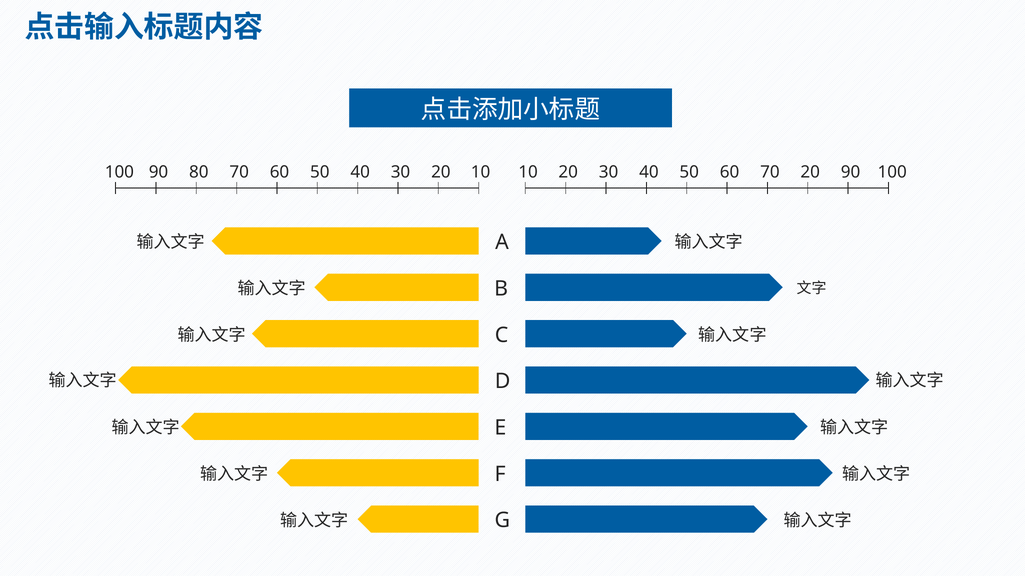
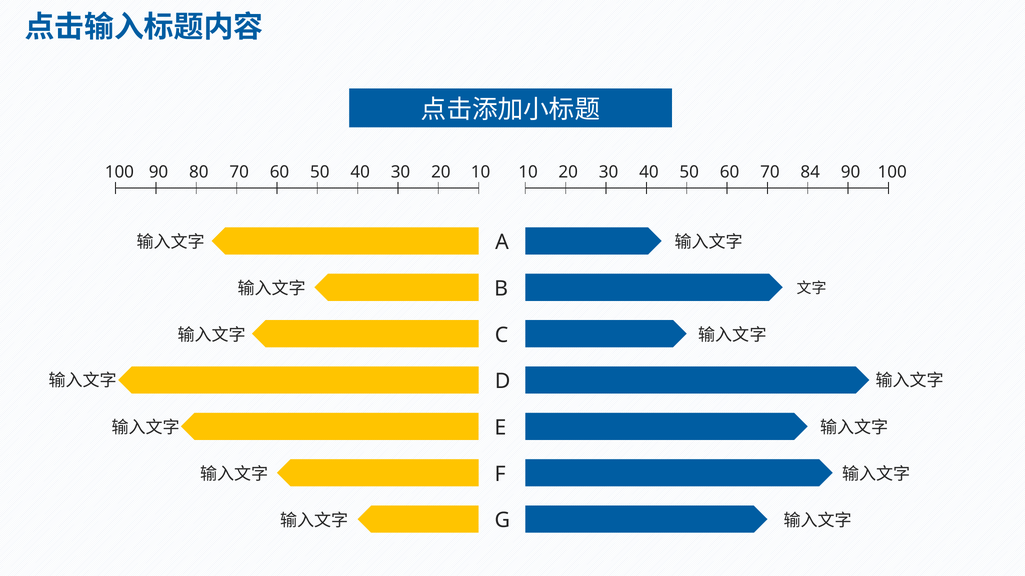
70 20: 20 -> 84 (810, 172)
